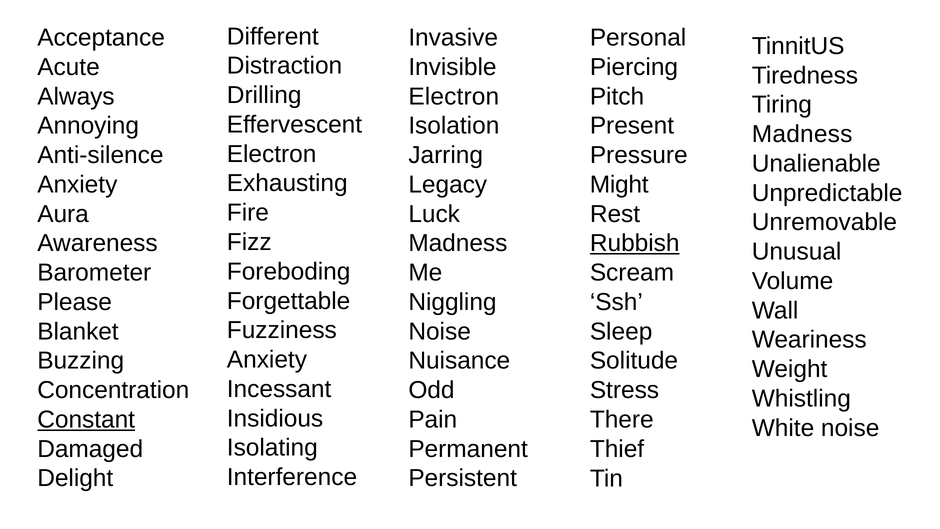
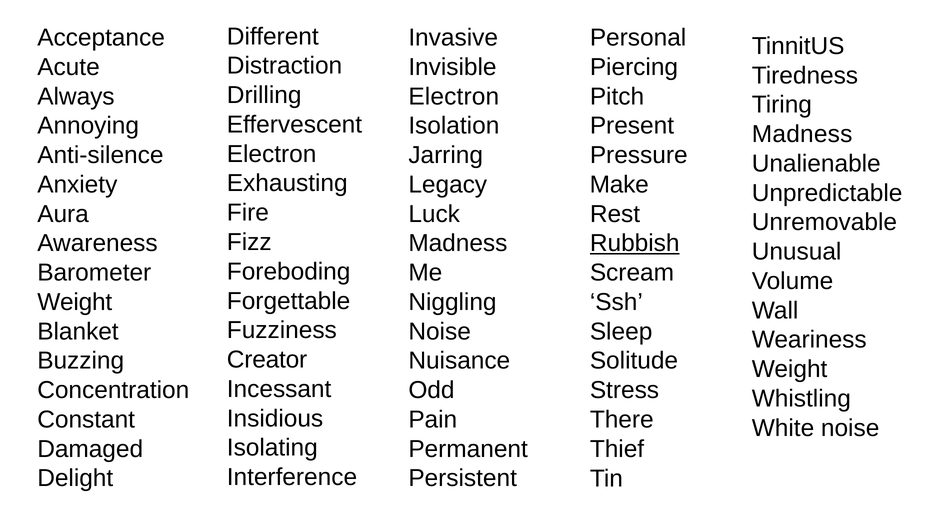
Might: Might -> Make (619, 185)
Please: Please -> Weight (75, 302)
Anxiety: Anxiety -> Creator (267, 360)
Constant underline: present -> none (86, 419)
